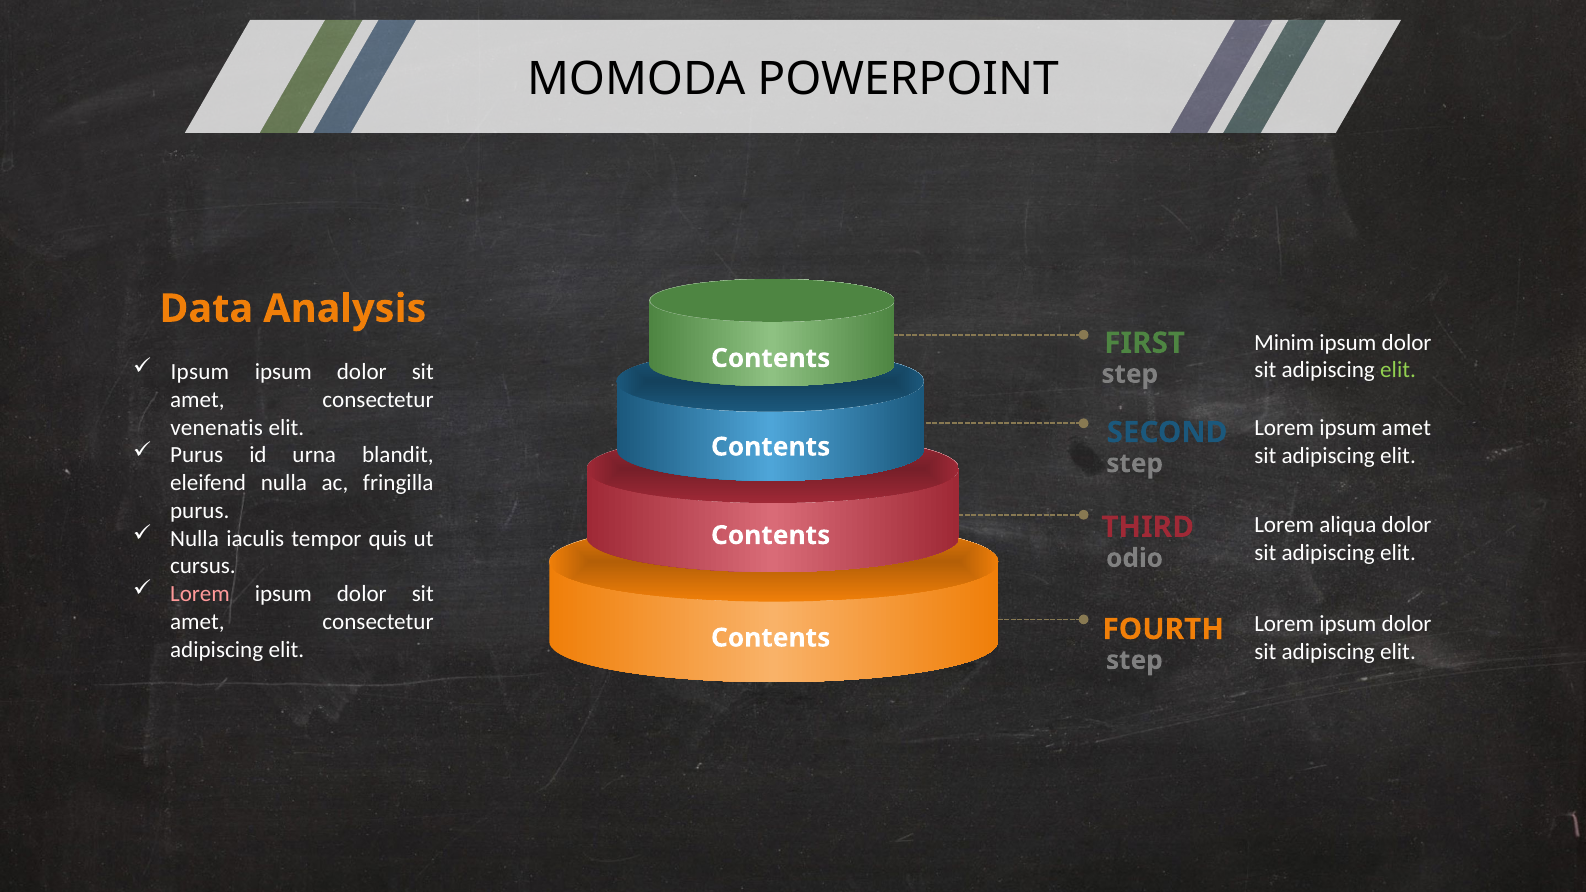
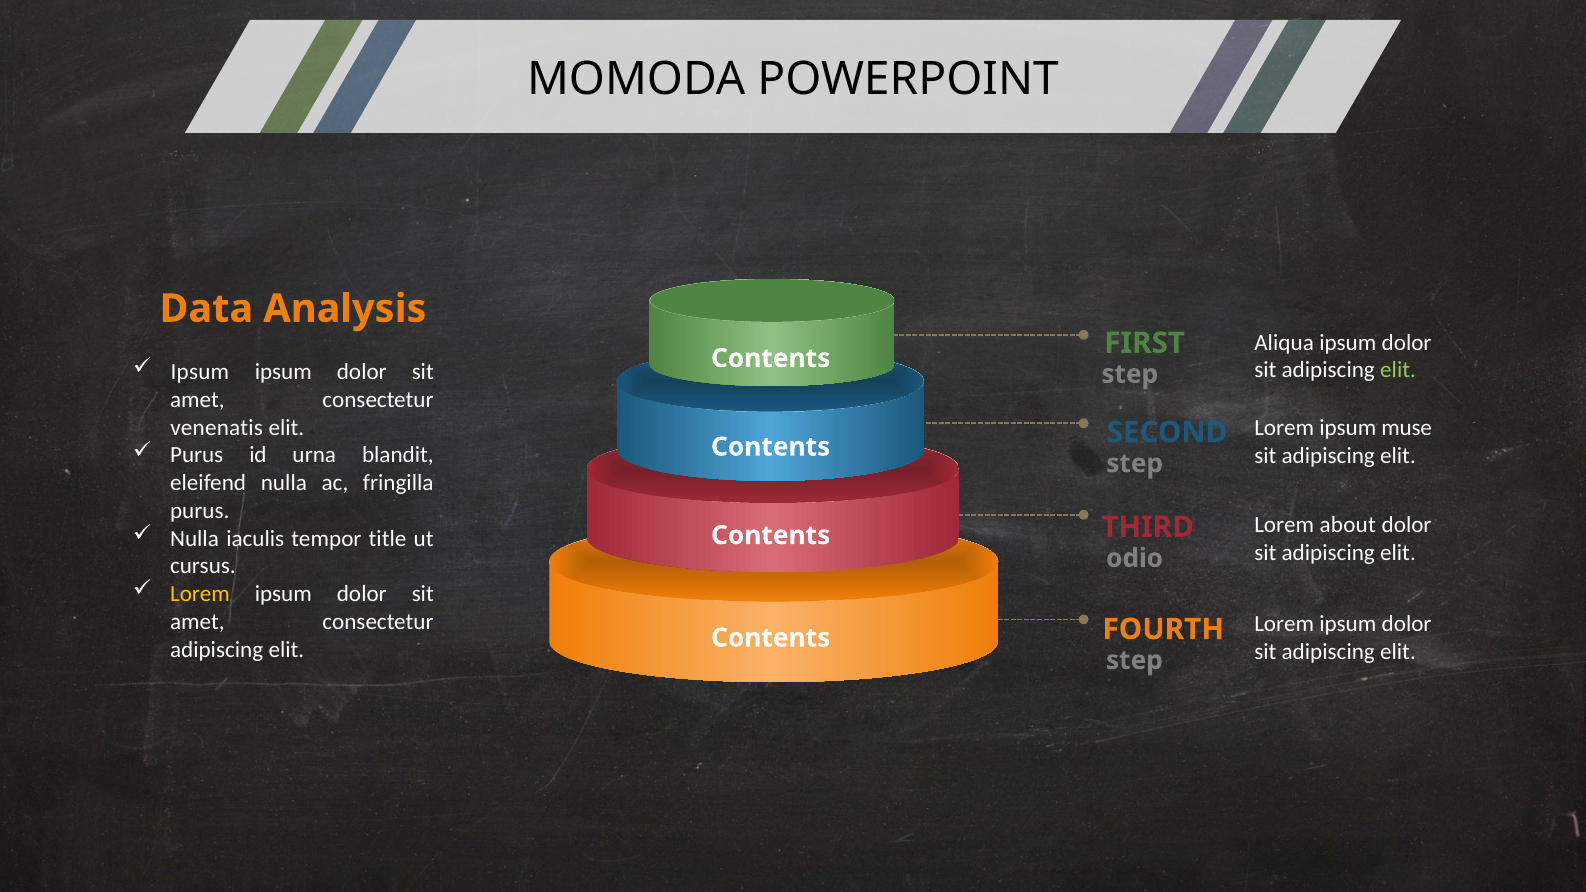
Minim: Minim -> Aliqua (1284, 343)
ipsum amet: amet -> muse (1407, 428)
aliqua: aliqua -> about (1348, 525)
quis: quis -> title (388, 539)
Lorem colour: pink -> yellow (200, 594)
